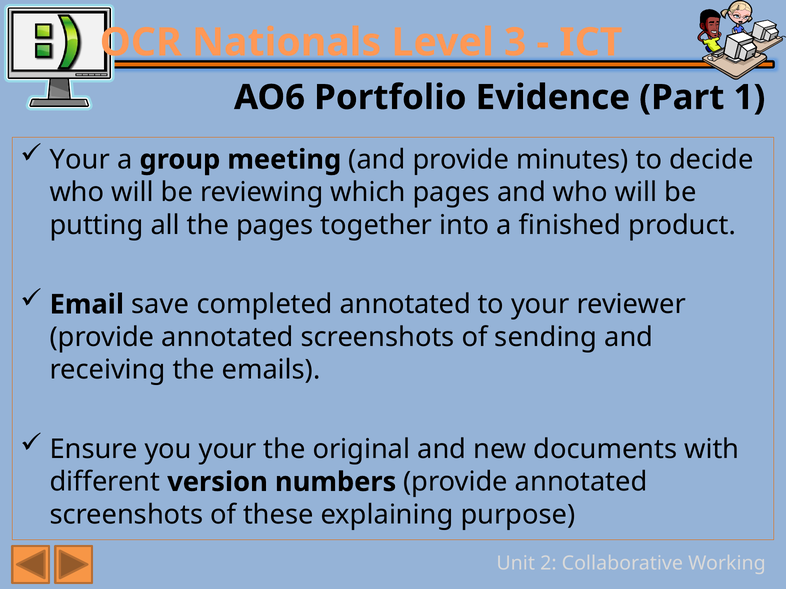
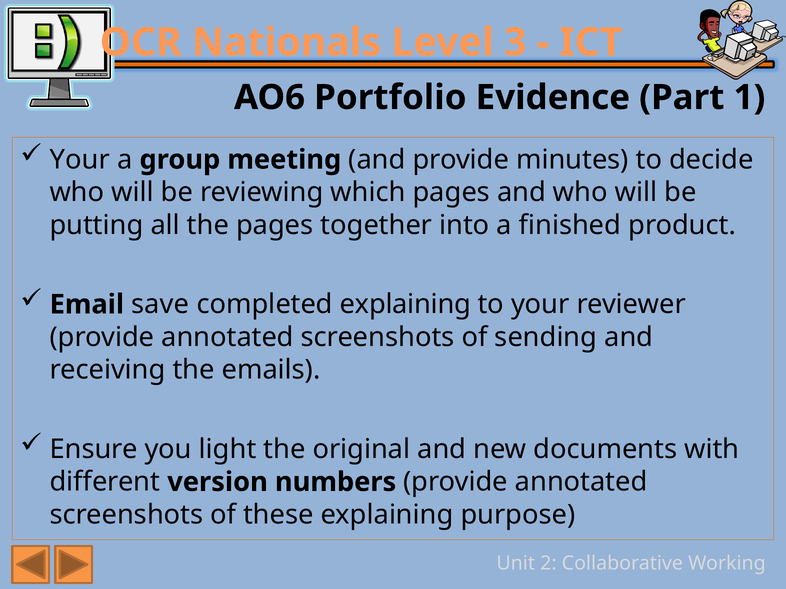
completed annotated: annotated -> explaining (405, 305)
you your: your -> light (228, 450)
